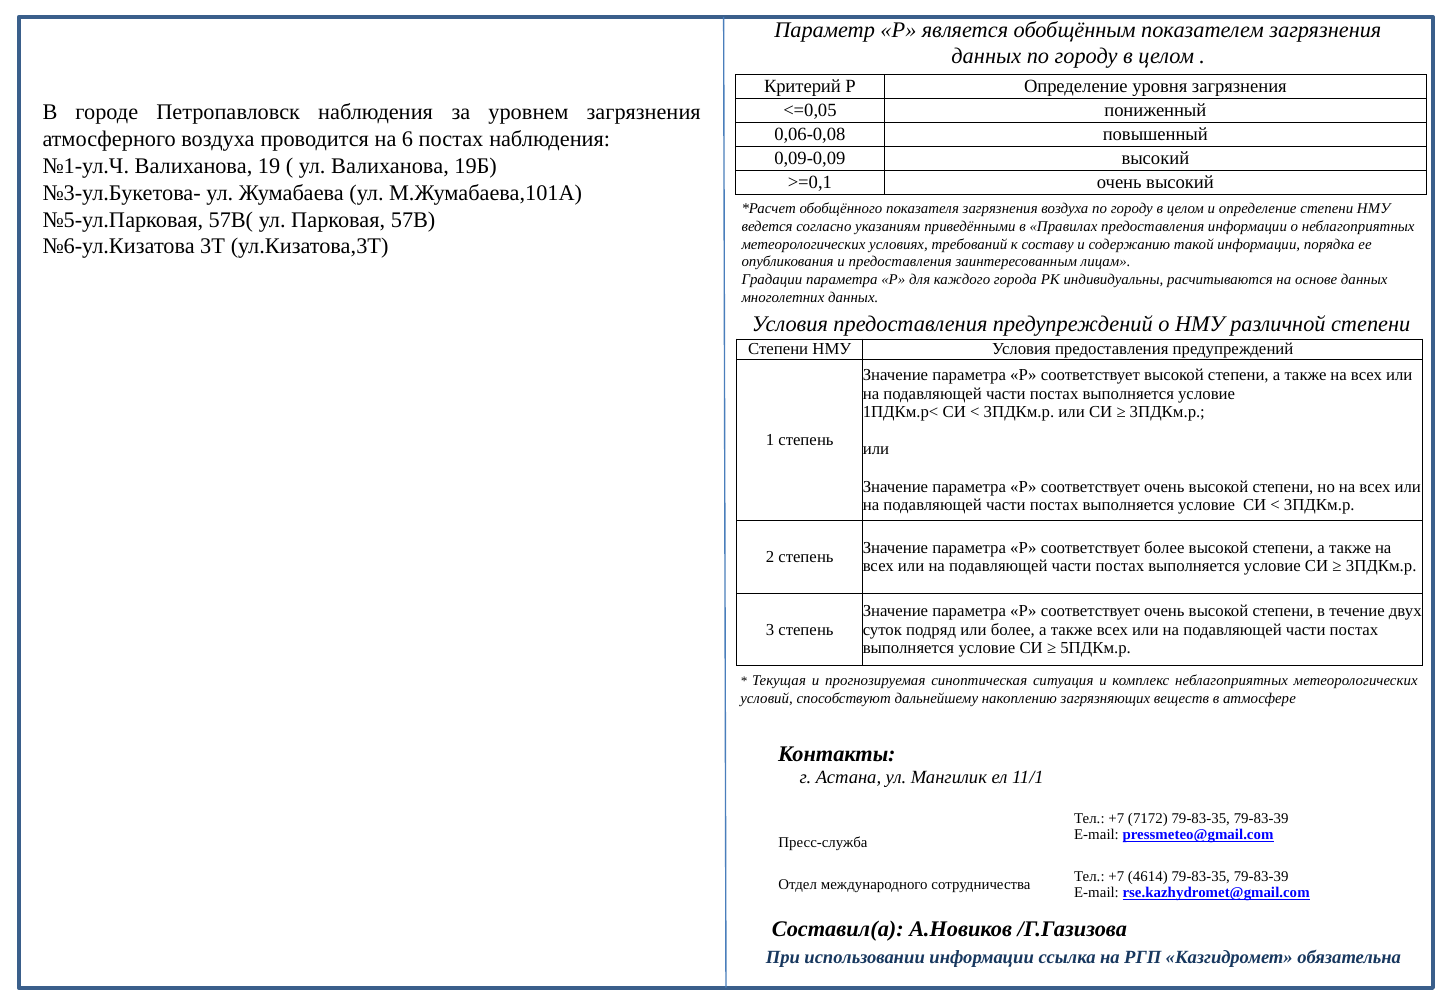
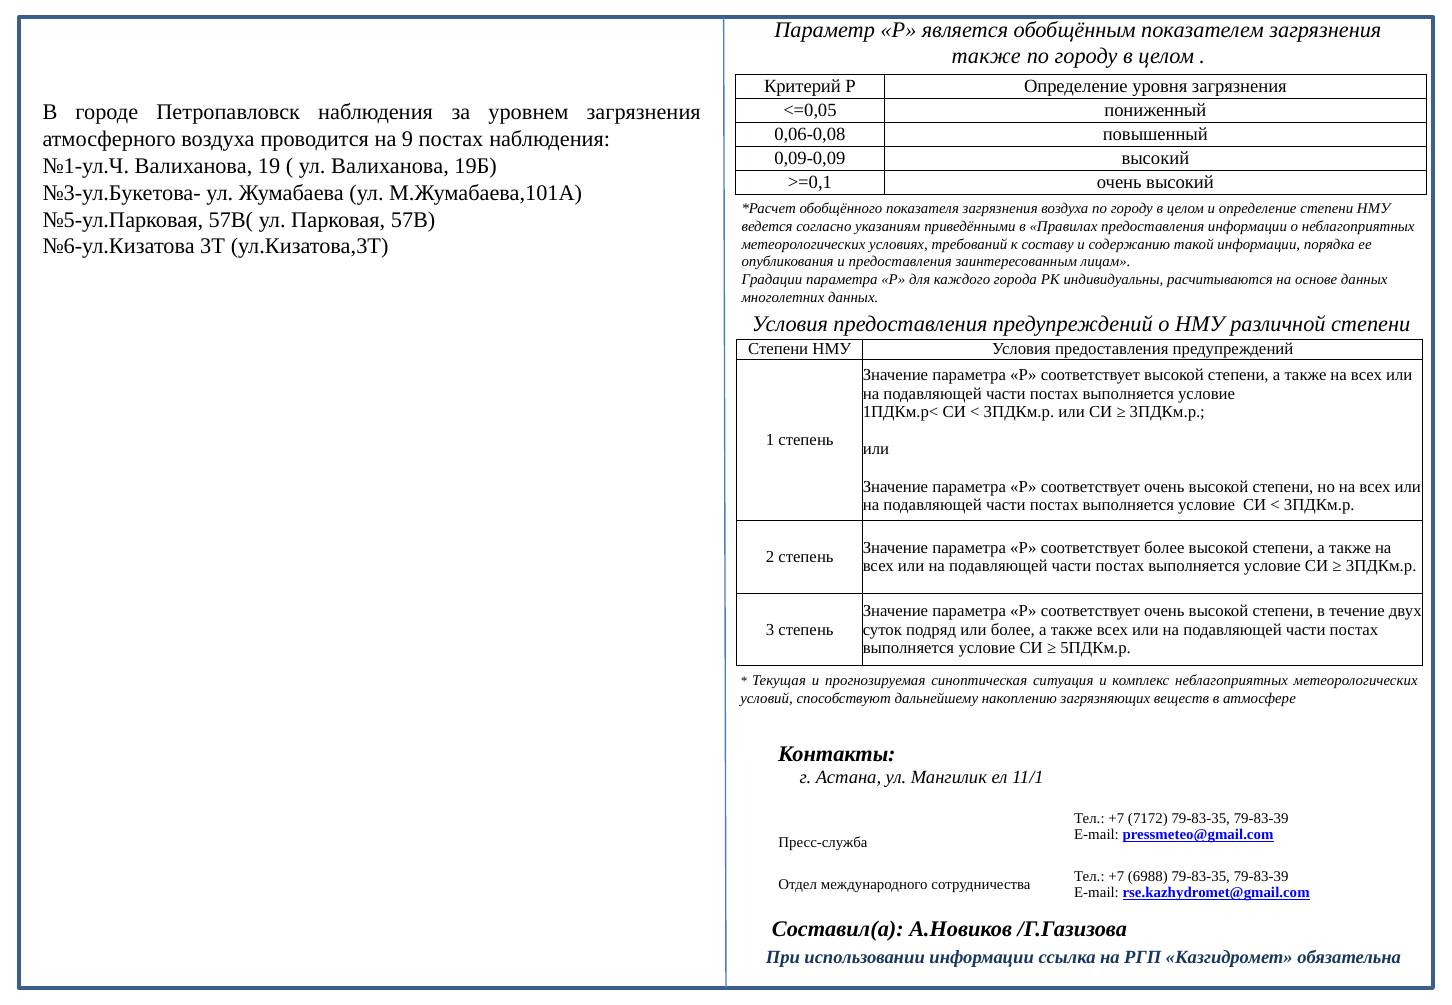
данных: данных -> также (986, 57)
6: 6 -> 9 (408, 139)
4614: 4614 -> 6988 (1148, 876)
